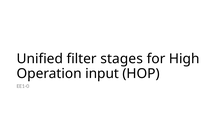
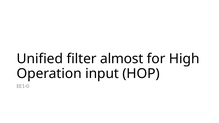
stages: stages -> almost (122, 59)
